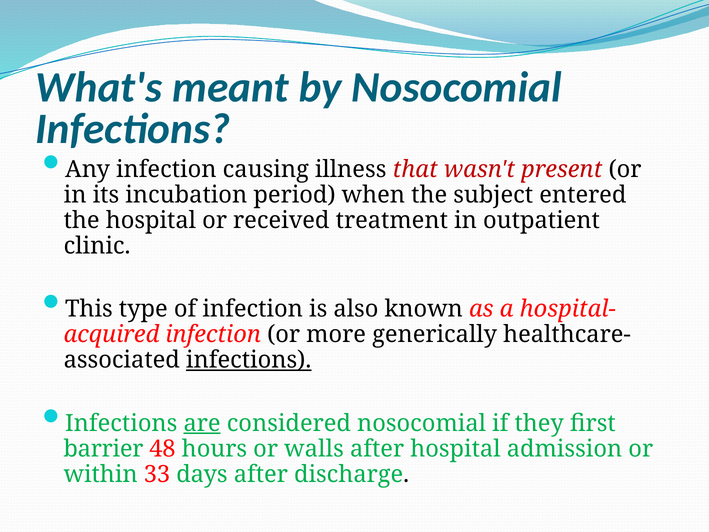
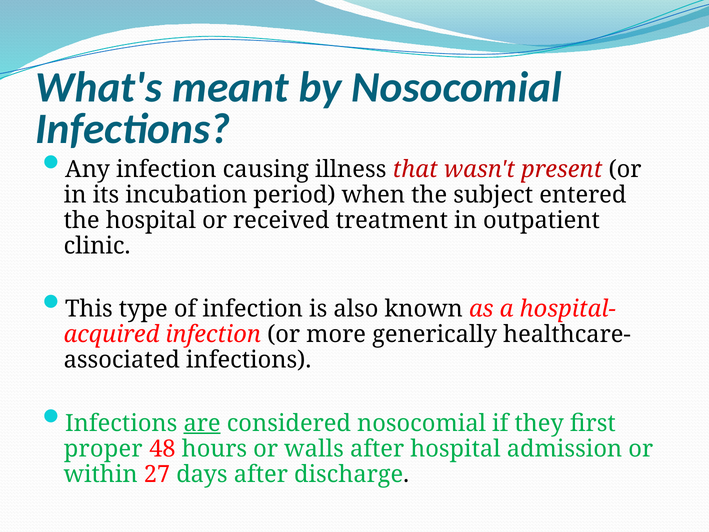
infections underline: present -> none (249, 360)
barrier: barrier -> proper (103, 449)
33: 33 -> 27 (157, 474)
